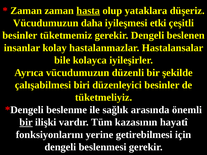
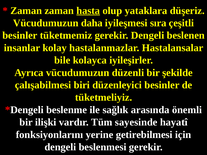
etki: etki -> sıra (158, 23)
bir underline: present -> none (26, 122)
kazasının: kazasının -> sayesinde (136, 122)
